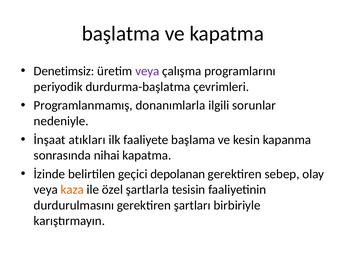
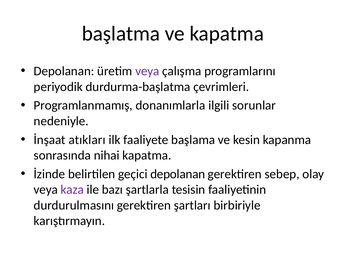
Denetimsiz: Denetimsiz -> Depolanan (64, 71)
kaza colour: orange -> purple (72, 189)
özel: özel -> bazı (112, 189)
